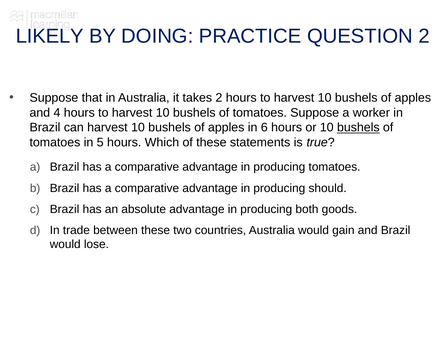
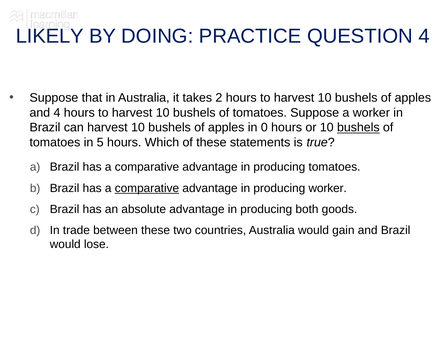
QUESTION 2: 2 -> 4 (424, 36)
6: 6 -> 0 (264, 128)
comparative underline: none -> present (147, 188)
producing should: should -> worker (328, 188)
